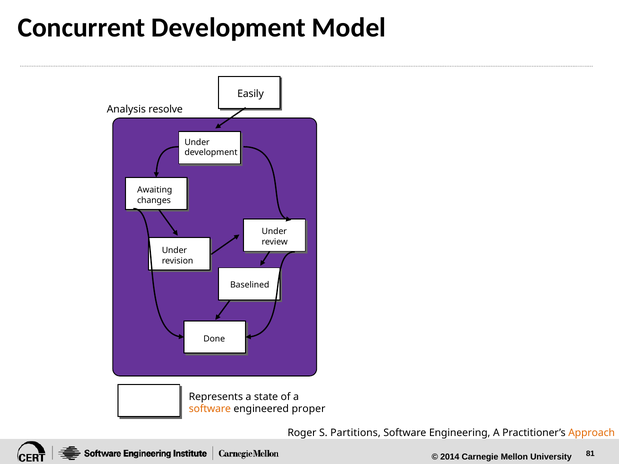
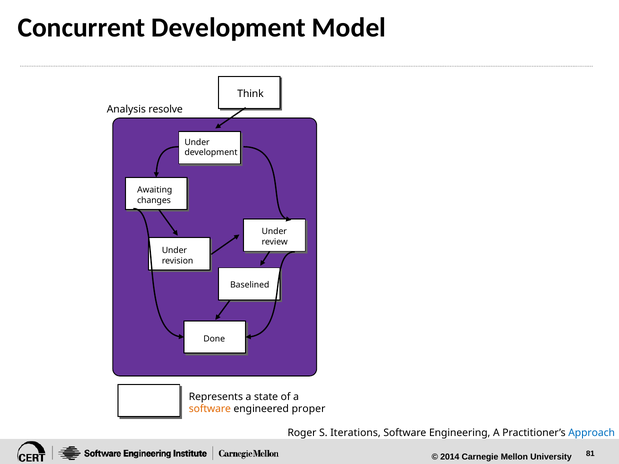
Easily: Easily -> Think (251, 94)
Partitions: Partitions -> Iterations (355, 433)
Approach colour: orange -> blue (592, 433)
